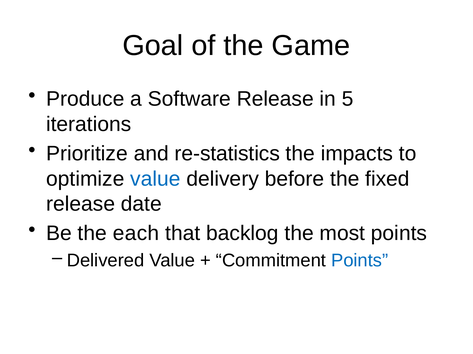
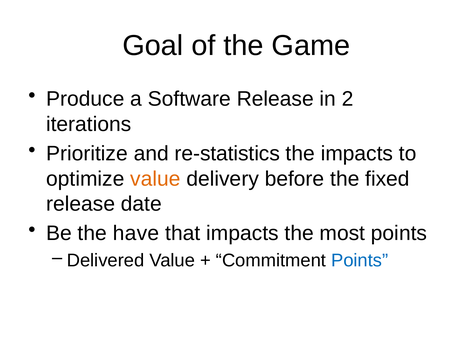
5: 5 -> 2 (348, 99)
value colour: blue -> orange (155, 179)
each: each -> have (136, 234)
that backlog: backlog -> impacts (242, 234)
